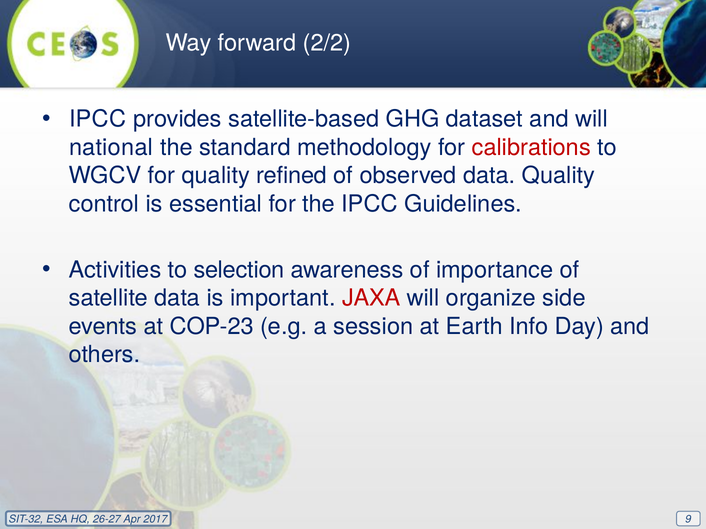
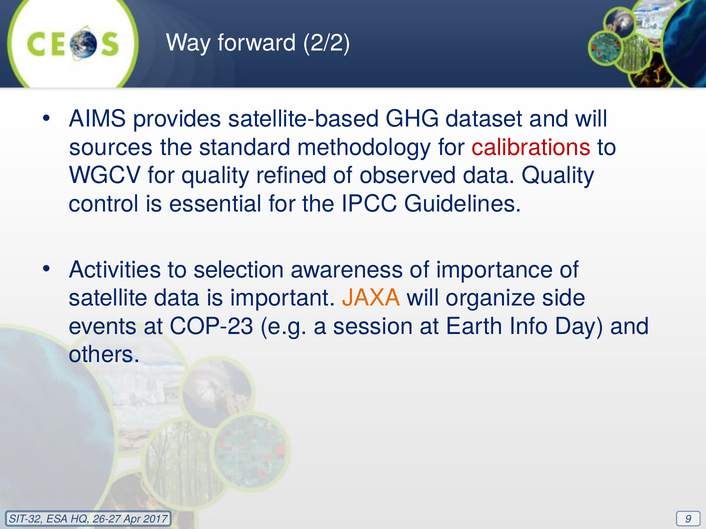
IPCC: IPCC -> AIMS (98, 119)
national: national -> sources (111, 147)
JAXA colour: red -> orange (371, 298)
